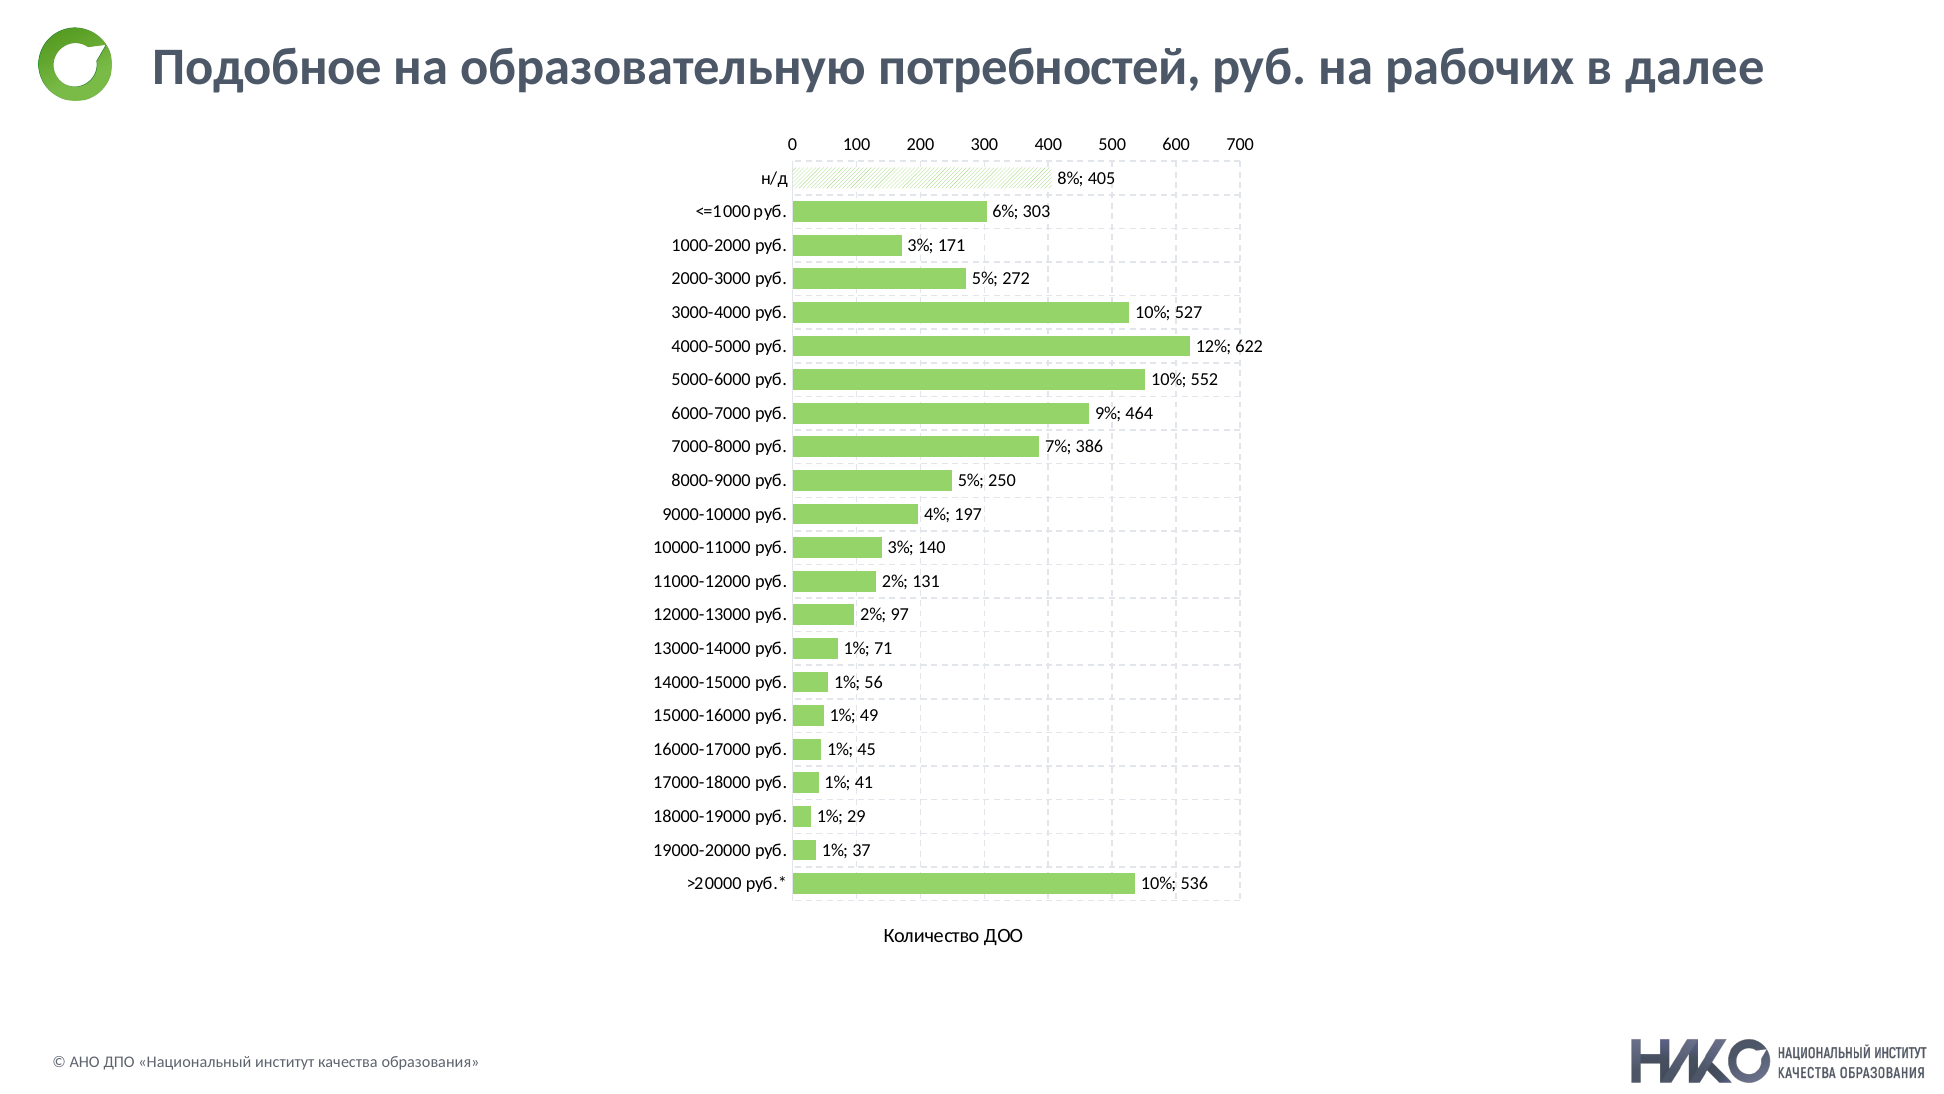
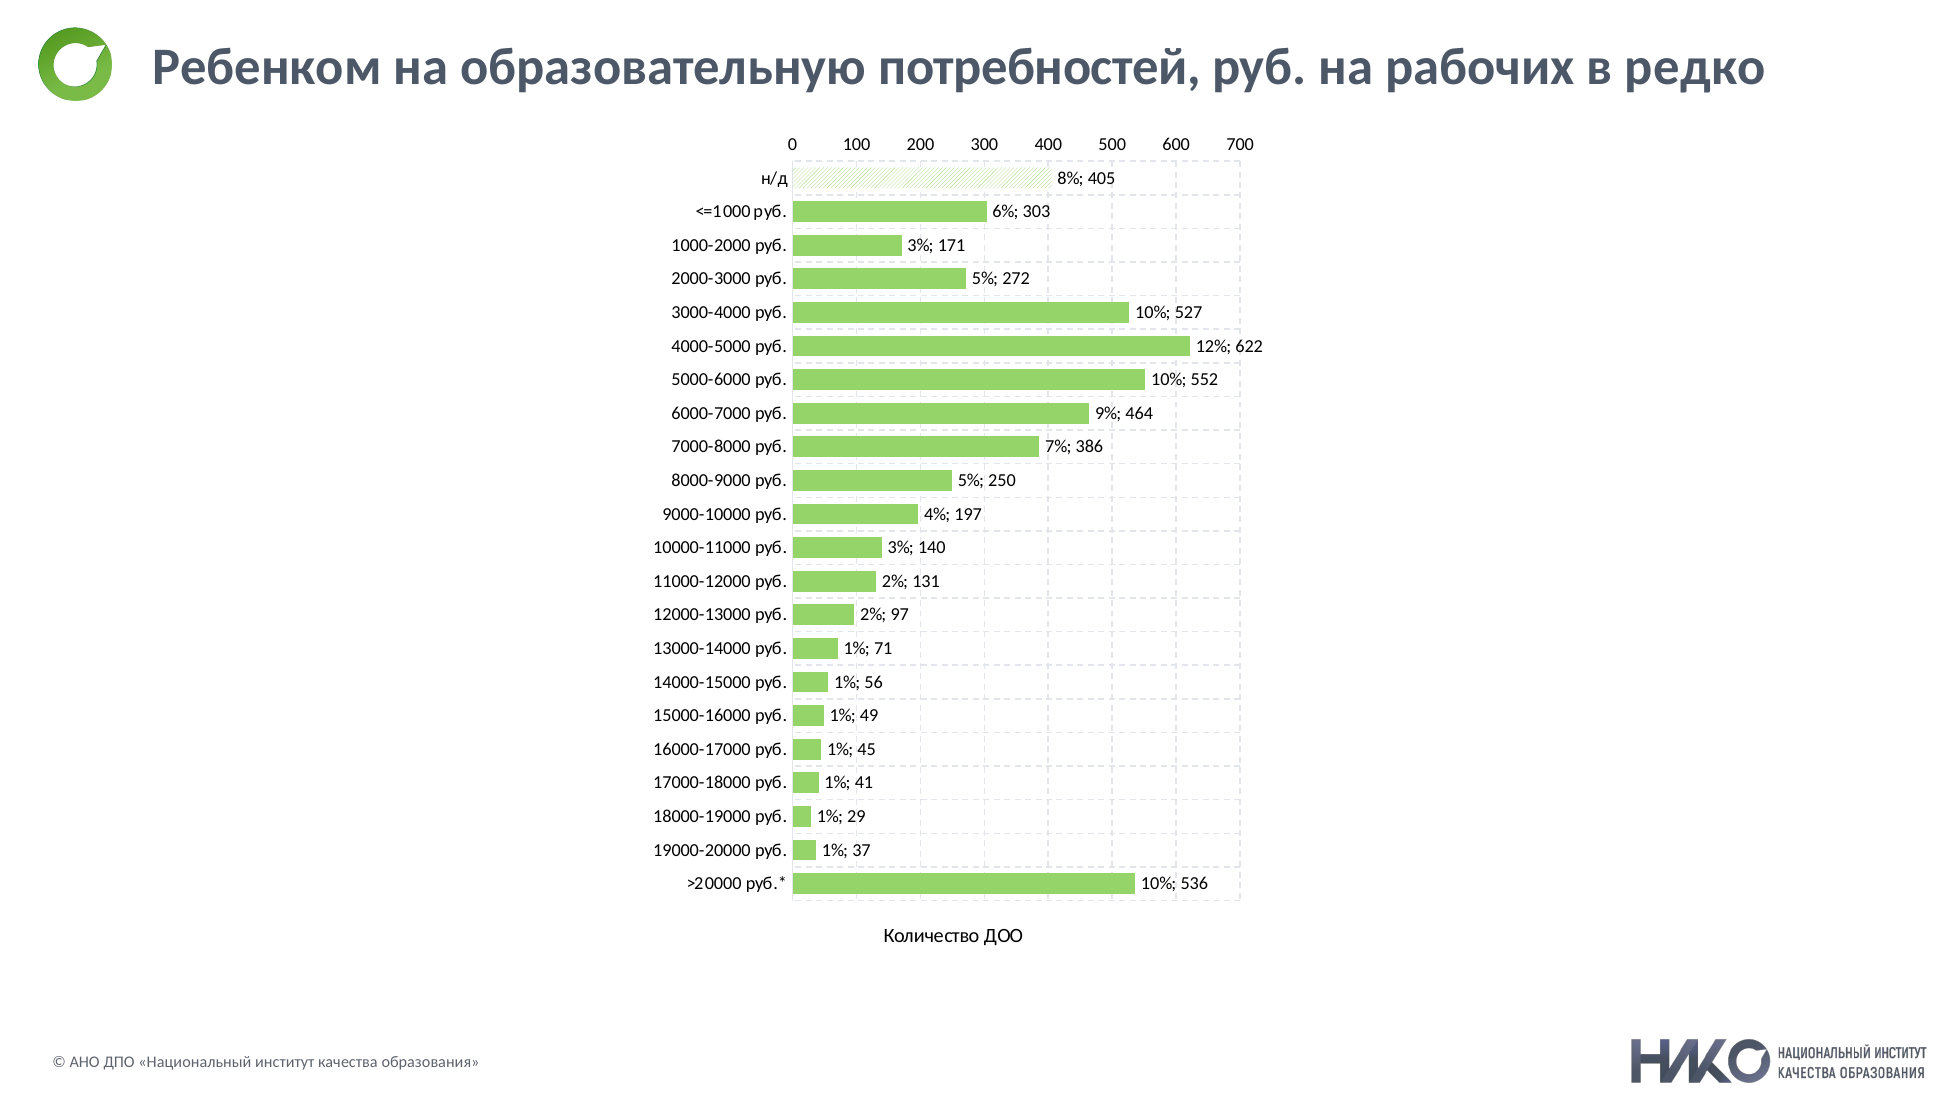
Подобное: Подобное -> Ребенком (267, 67)
далее: далее -> редко (1695, 67)
